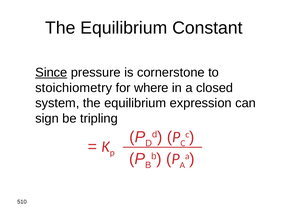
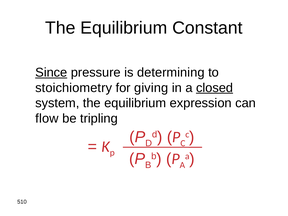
cornerstone: cornerstone -> determining (171, 72)
where: where -> giving (151, 88)
closed underline: none -> present (215, 88)
sign: sign -> flow (47, 119)
